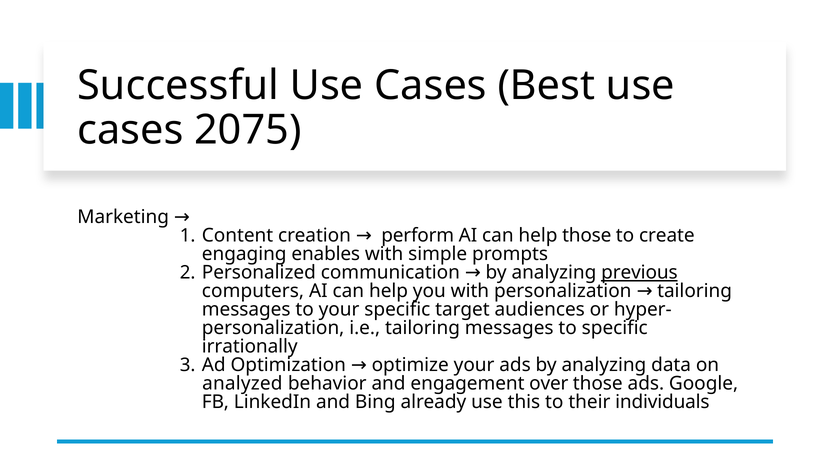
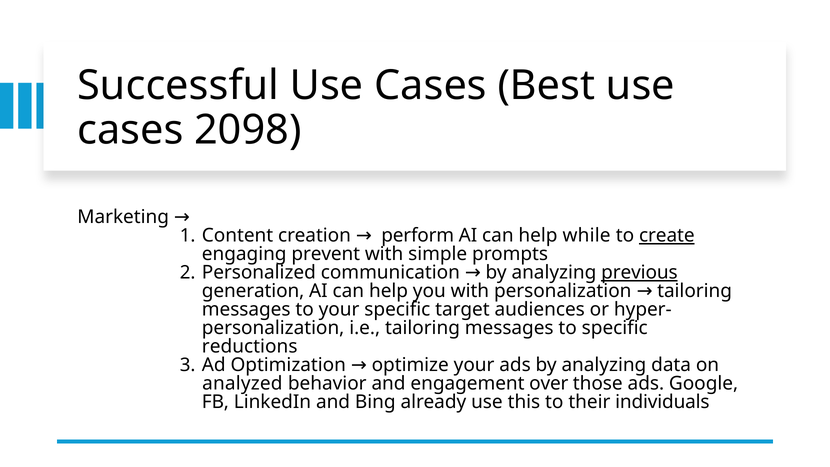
2075: 2075 -> 2098 (248, 130)
help those: those -> while (587, 235)
create underline: none -> present (667, 235)
enables: enables -> prevent (326, 254)
computers: computers -> generation (253, 291)
irrationally: irrationally -> reductions (250, 346)
